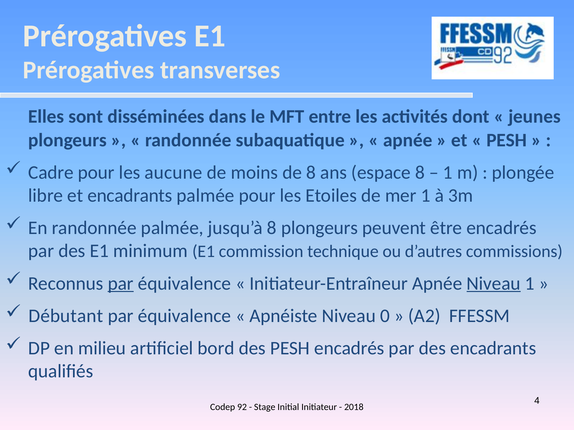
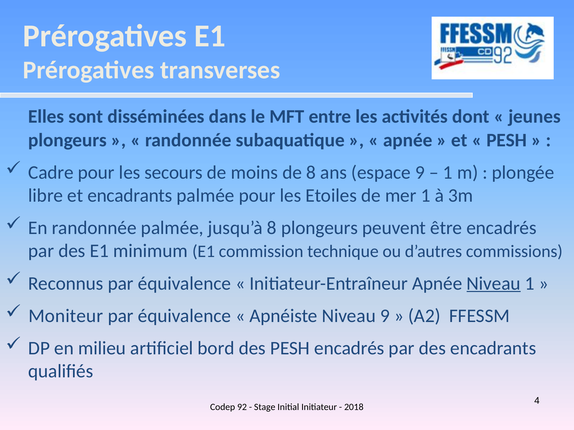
aucune: aucune -> secours (174, 173)
espace 8: 8 -> 9 (420, 173)
par underline: present -> none (121, 284)
Débutant: Débutant -> Moniteur (66, 316)
Niveau 0: 0 -> 9 (385, 316)
